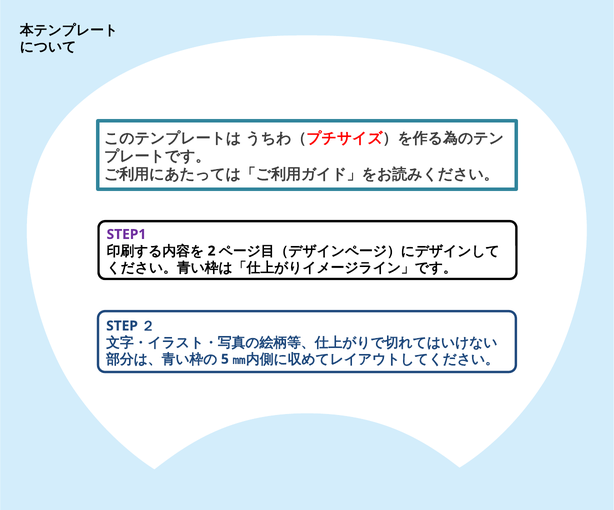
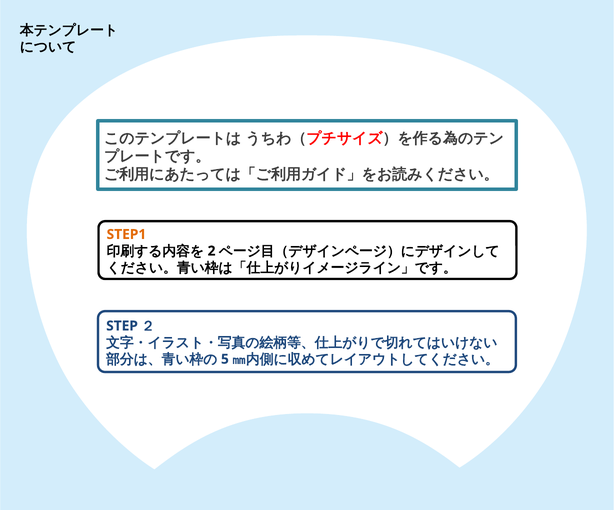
STEP1 colour: purple -> orange (126, 234)
